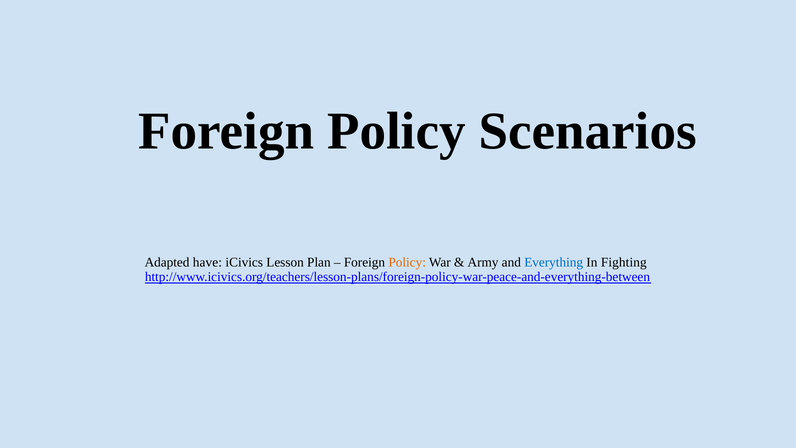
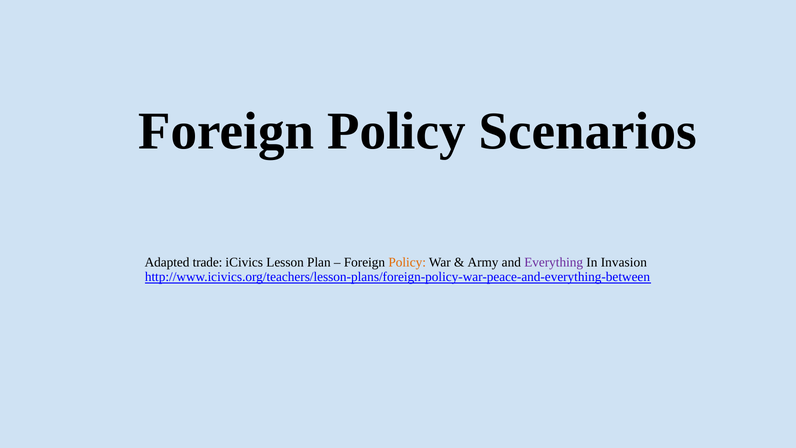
have: have -> trade (208, 262)
Everything colour: blue -> purple (554, 262)
Fighting: Fighting -> Invasion (624, 262)
